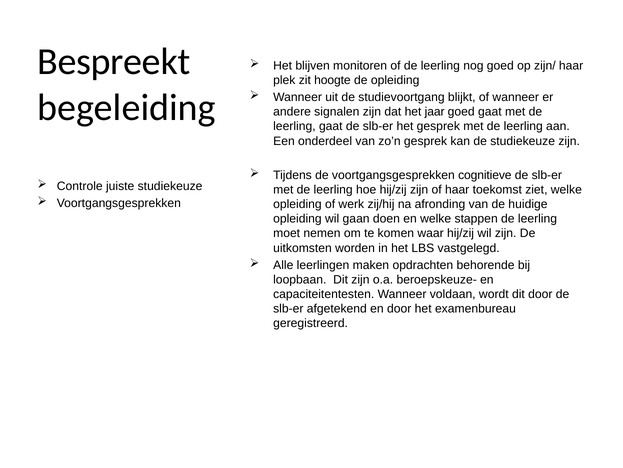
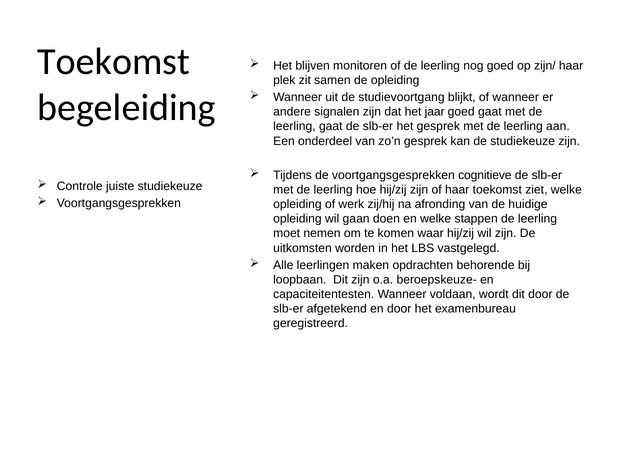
Bespreekt: Bespreekt -> Toekomst (114, 62)
hoogte: hoogte -> samen (332, 80)
